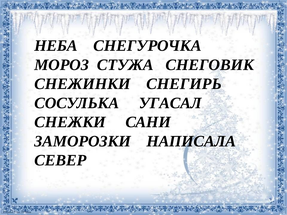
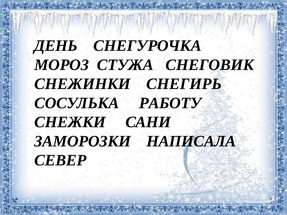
НЕБА: НЕБА -> ДЕНЬ (56, 46)
УГАСАЛ: УГАСАЛ -> РАБОТУ (170, 103)
